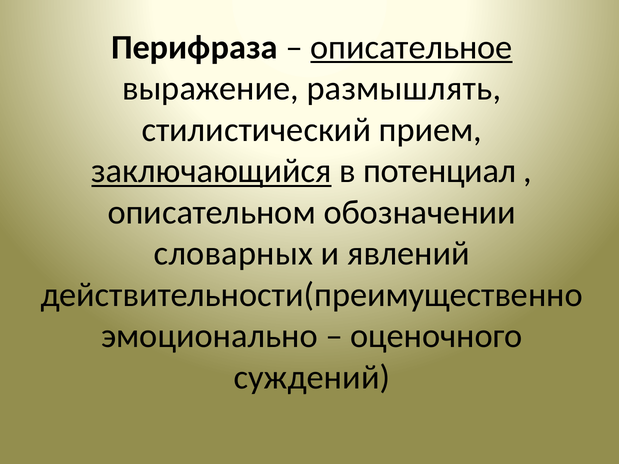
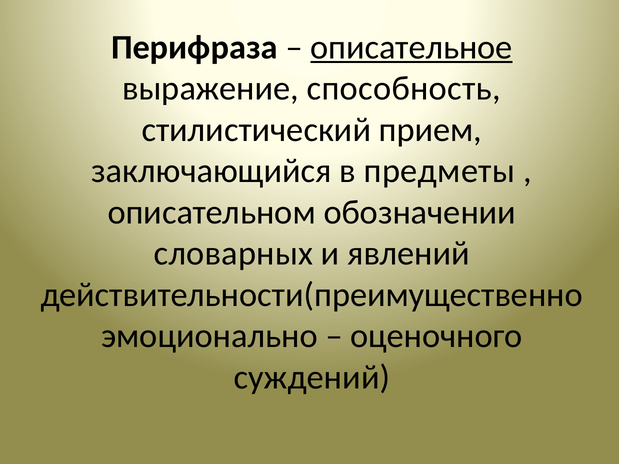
размышлять: размышлять -> способность (404, 89)
заключающийся underline: present -> none (212, 171)
потенциал: потенциал -> предметы (439, 171)
